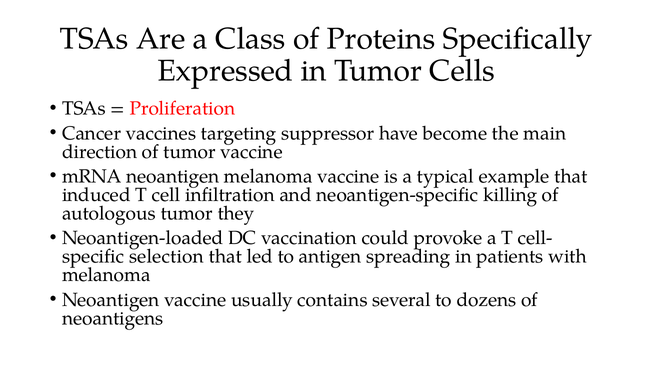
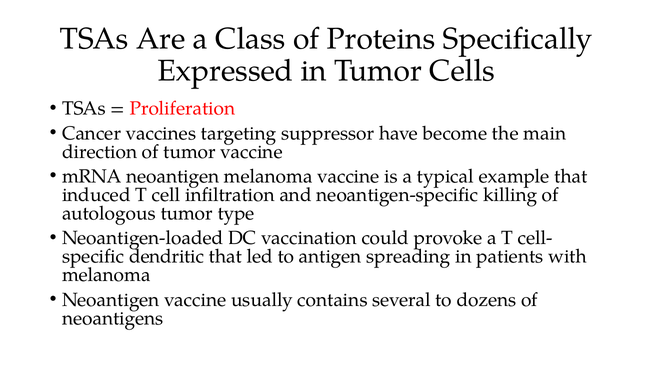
they: they -> type (236, 214)
selection: selection -> dendritic (167, 257)
